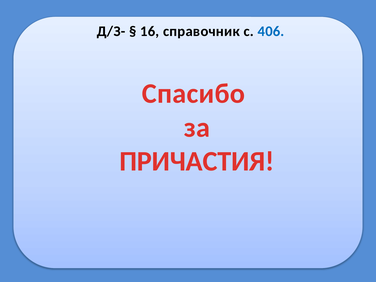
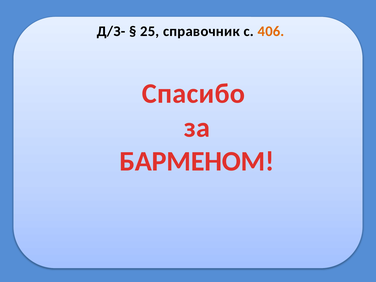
16: 16 -> 25 (150, 31)
406 colour: blue -> orange (271, 31)
ПРИЧАСТИЯ: ПРИЧАСТИЯ -> БАРМЕНОМ (197, 161)
